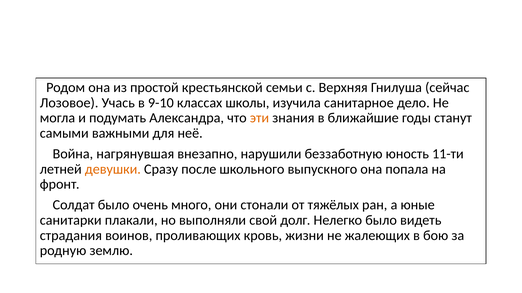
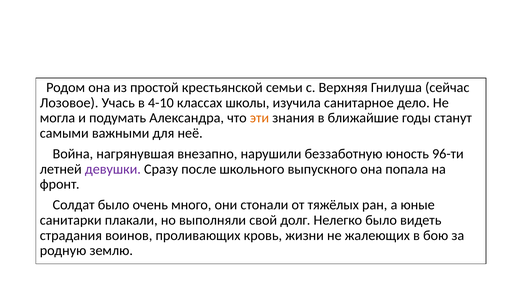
9-10: 9-10 -> 4-10 (161, 103)
11-ти: 11-ти -> 96-ти (448, 154)
девушки colour: orange -> purple (113, 169)
